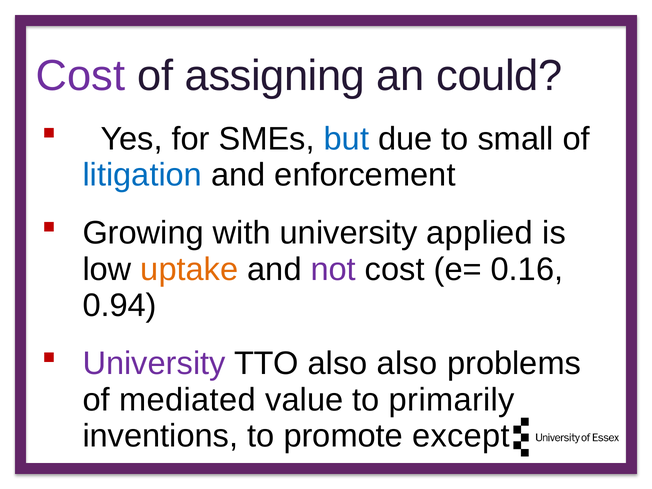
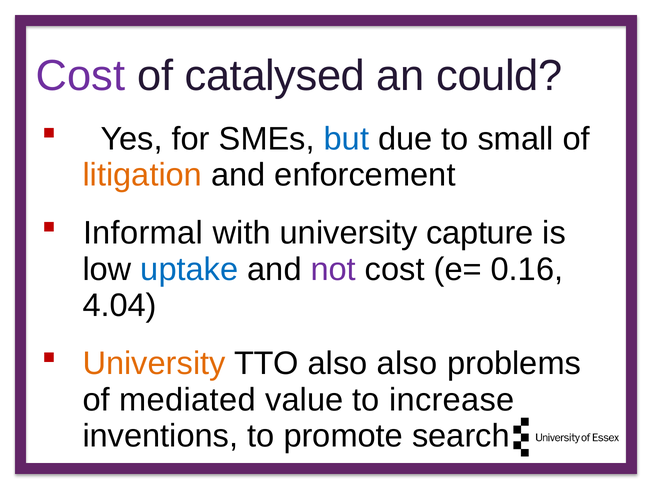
assigning: assigning -> catalysed (275, 76)
litigation colour: blue -> orange (142, 175)
Growing: Growing -> Informal (143, 233)
applied: applied -> capture (480, 233)
uptake colour: orange -> blue (189, 269)
0.94: 0.94 -> 4.04 (120, 306)
University colour: purple -> orange (154, 364)
primarily: primarily -> increase (452, 400)
except: except -> search (461, 436)
